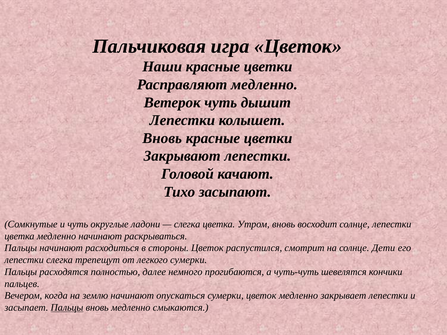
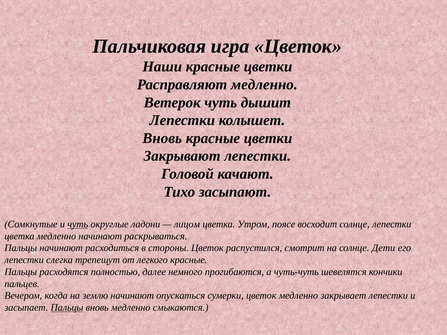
чуть underline: none -> present (78, 224)
слегка: слегка -> лицом (187, 224)
Утром вновь: вновь -> поясе (284, 224)
легкого сумерки: сумерки -> красные (189, 260)
